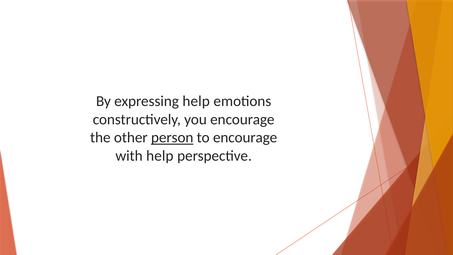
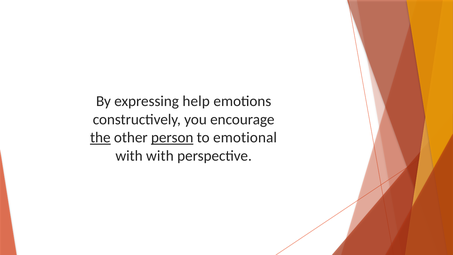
the underline: none -> present (100, 138)
to encourage: encourage -> emotional (245, 138)
with help: help -> with (160, 156)
